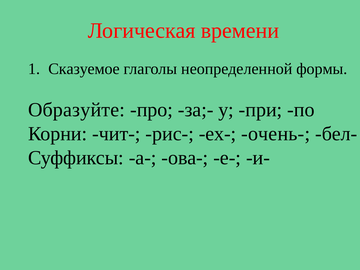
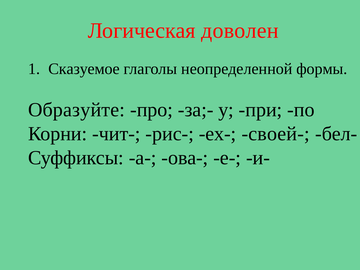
времени: времени -> доволен (240, 31)
очень-: очень- -> своей- (276, 134)
